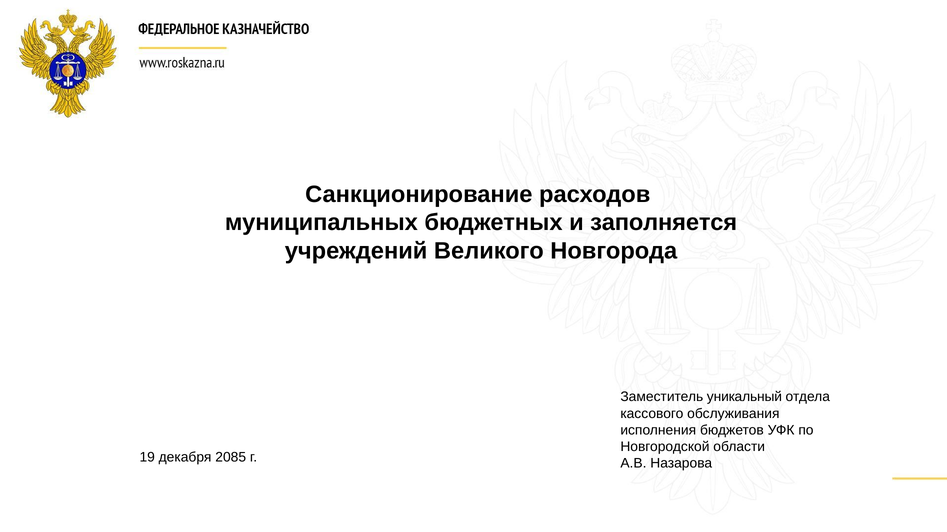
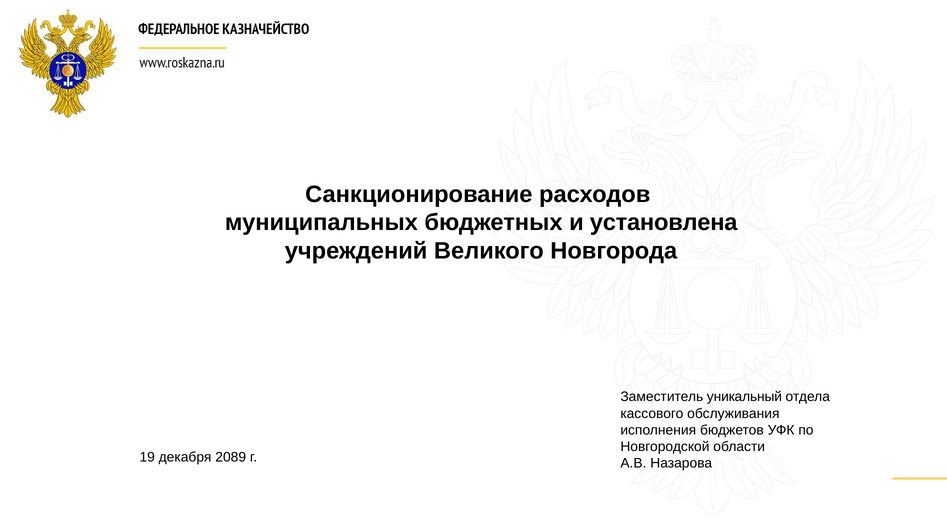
заполняется: заполняется -> установлена (664, 223)
2085: 2085 -> 2089 (231, 458)
